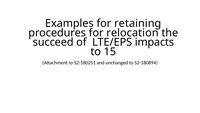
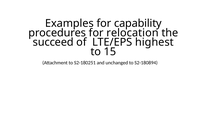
retaining: retaining -> capability (138, 23)
impacts: impacts -> highest (154, 42)
